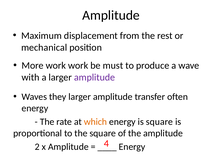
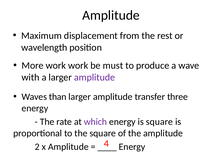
mechanical: mechanical -> wavelength (44, 47)
they: they -> than (58, 96)
often: often -> three (178, 96)
which colour: orange -> purple (95, 121)
